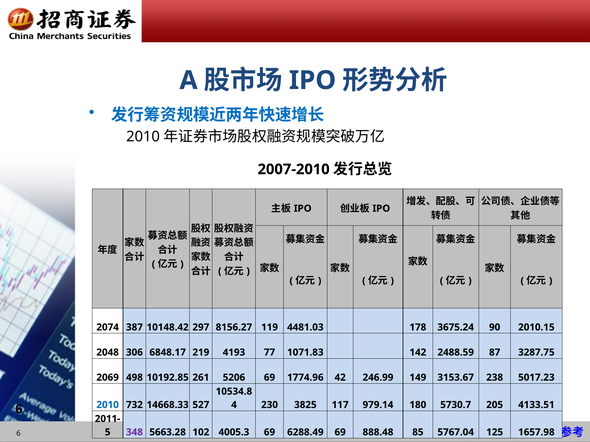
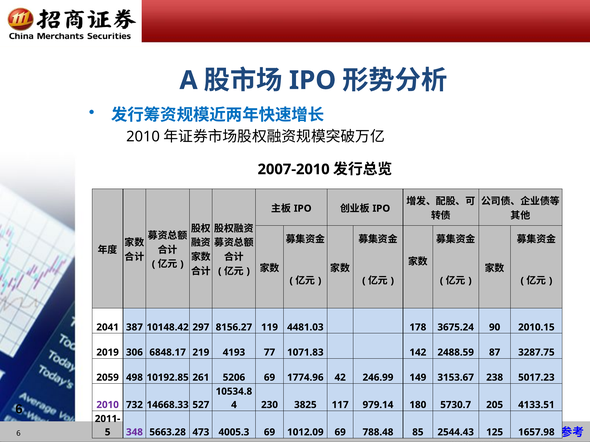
2074: 2074 -> 2041 (108, 328)
2048: 2048 -> 2019 (108, 353)
2069: 2069 -> 2059 (108, 378)
2010 colour: blue -> purple (108, 405)
102: 102 -> 473 (201, 433)
6288.49: 6288.49 -> 1012.09 (305, 433)
888.48: 888.48 -> 788.48 (378, 433)
5767.04: 5767.04 -> 2544.43 (456, 433)
